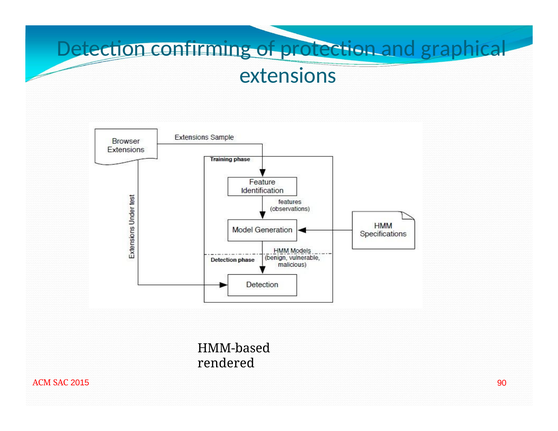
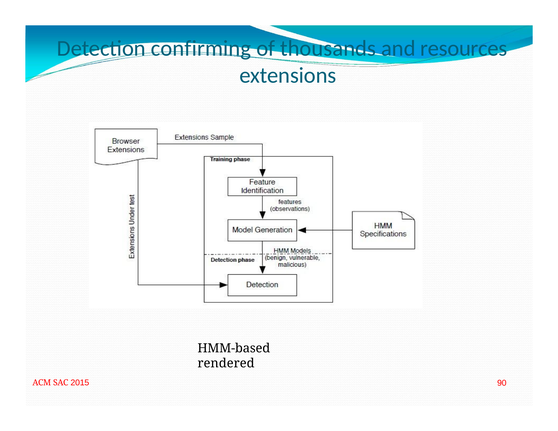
protection: protection -> thousands (328, 48)
graphical: graphical -> resources (464, 48)
